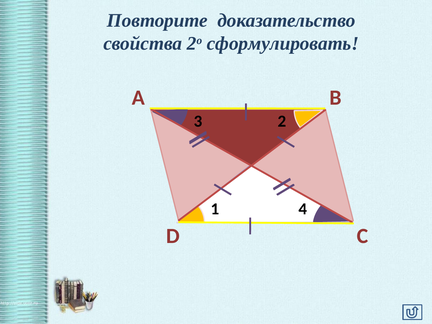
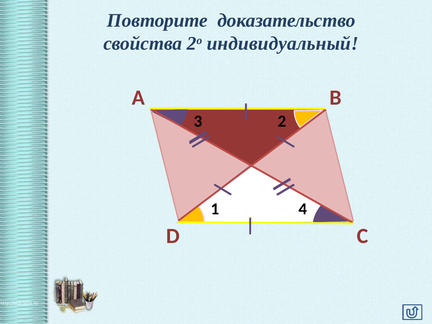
сформулировать: сформулировать -> индивидуальный (283, 44)
